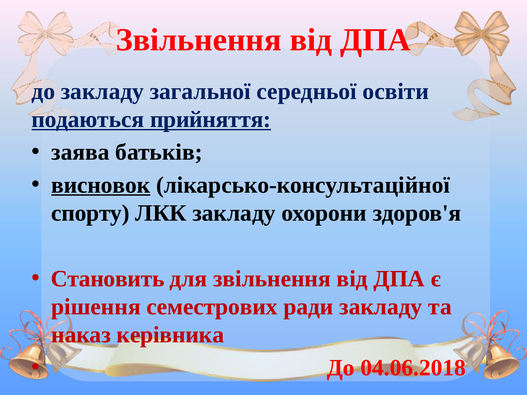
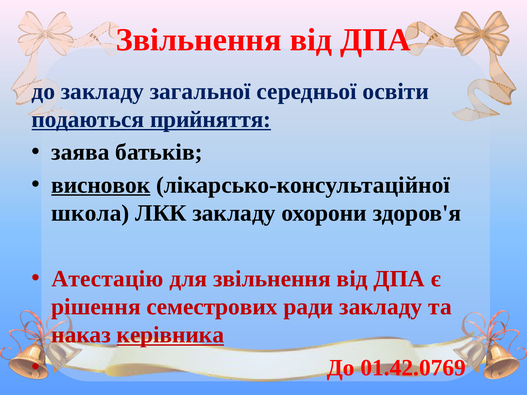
спорту: спорту -> школа (90, 213)
Становить: Становить -> Атестацію (107, 279)
керівника underline: none -> present (170, 335)
04.06.2018: 04.06.2018 -> 01.42.0769 (413, 368)
